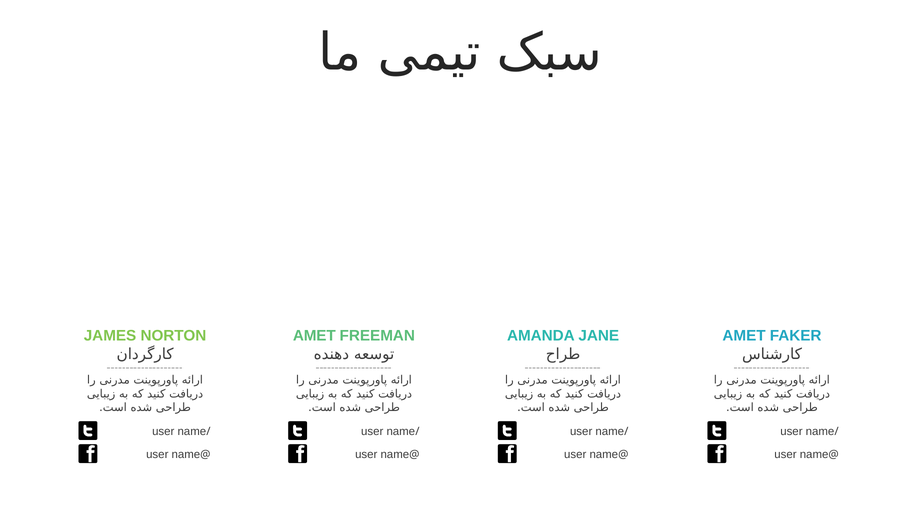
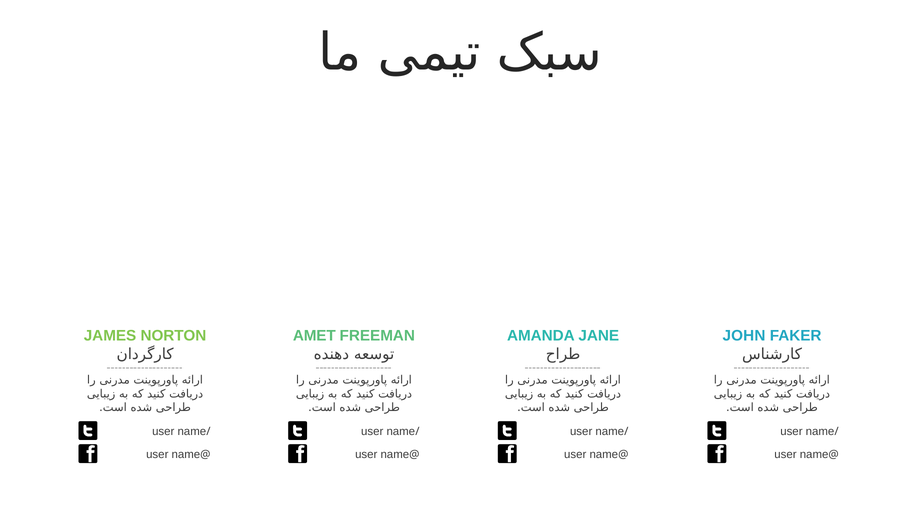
AMET: AMET -> JOHN (744, 336)
